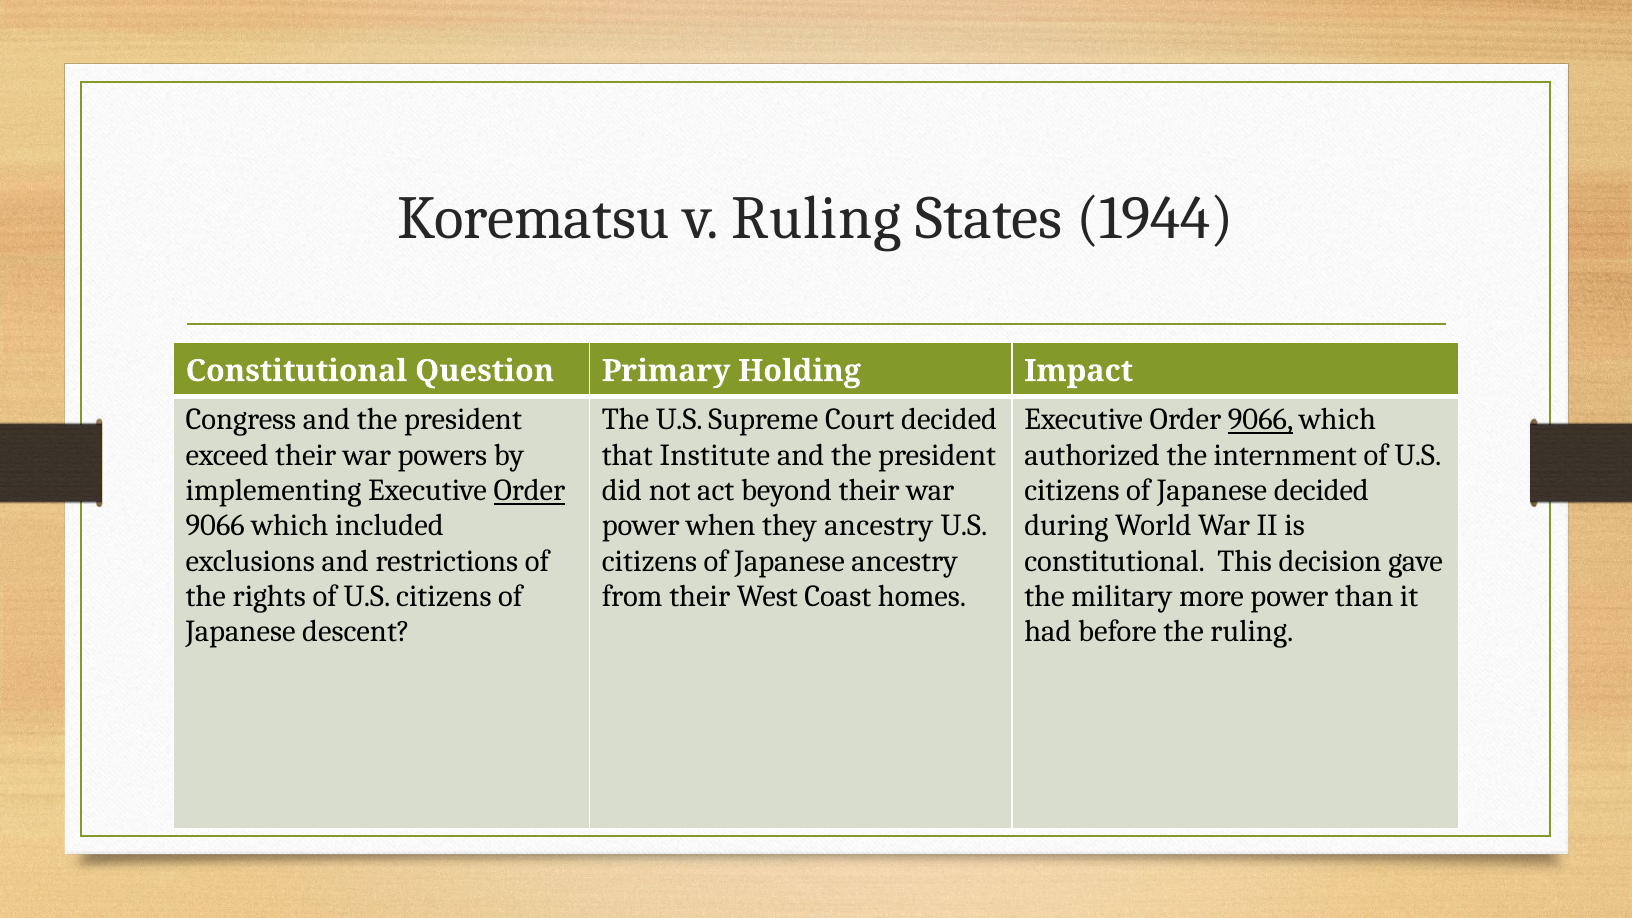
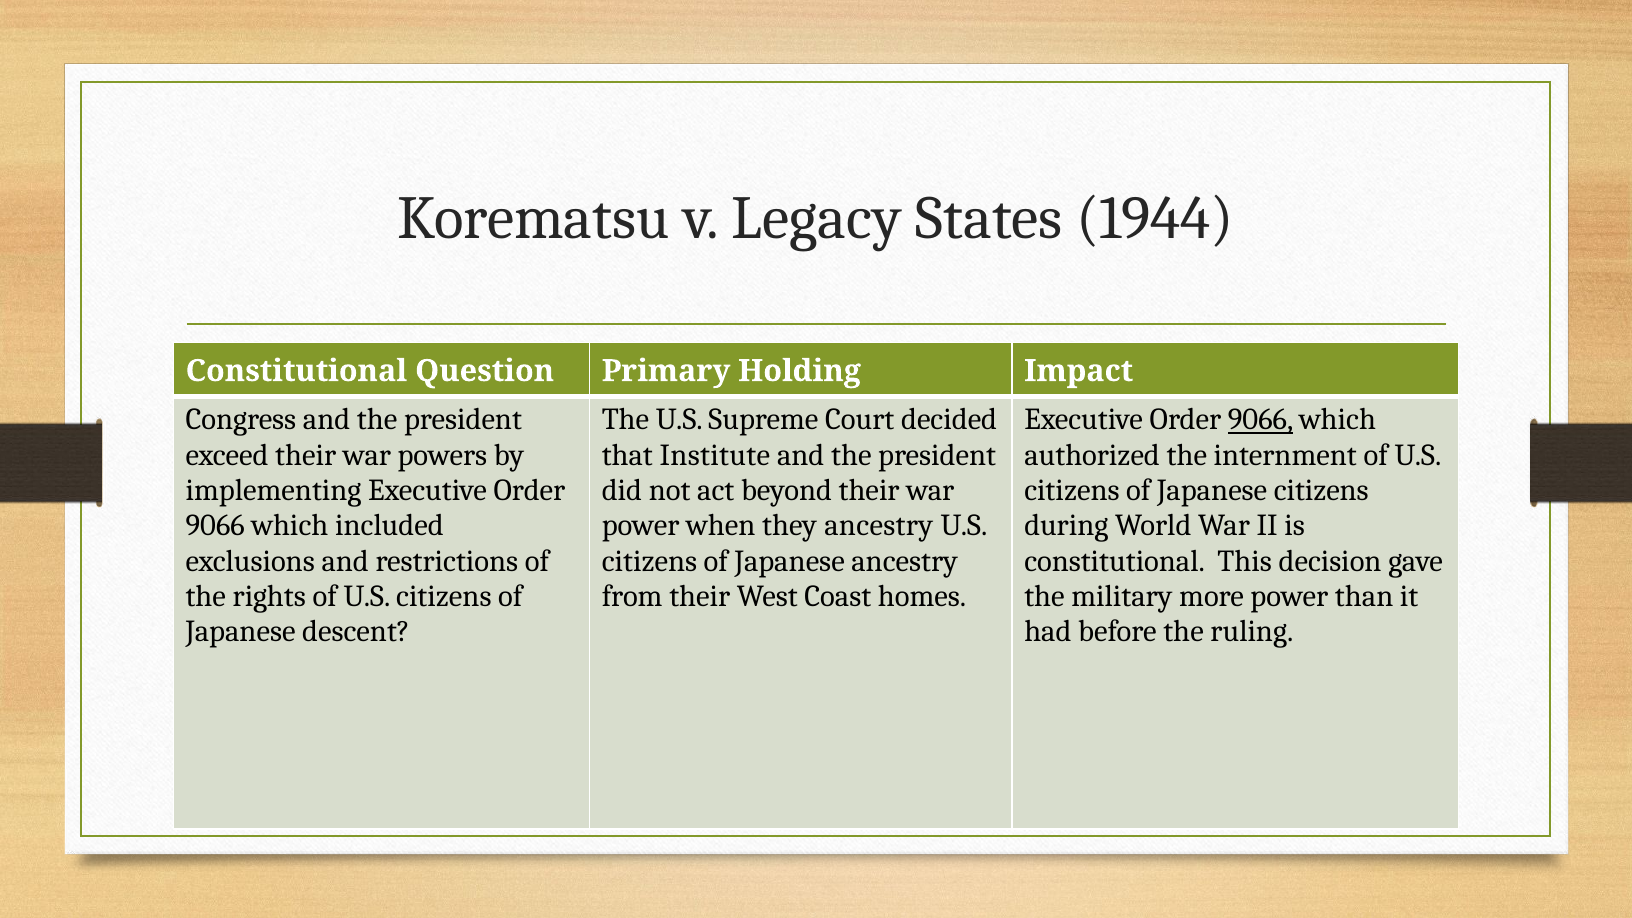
v Ruling: Ruling -> Legacy (817, 218)
Order underline: present -> none (529, 490)
Japanese decided: decided -> citizens (1321, 490)
